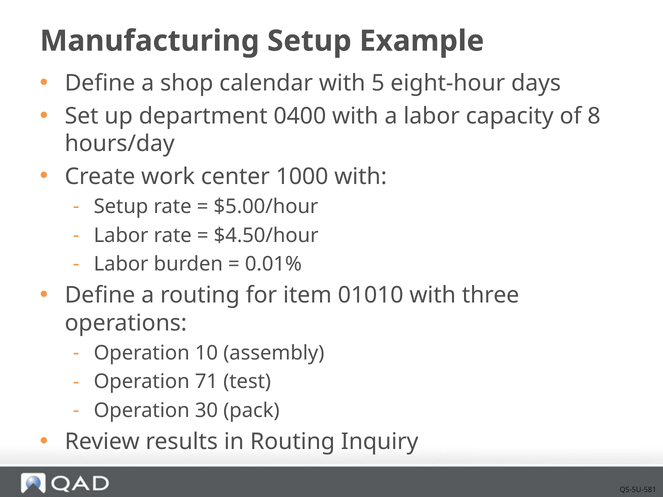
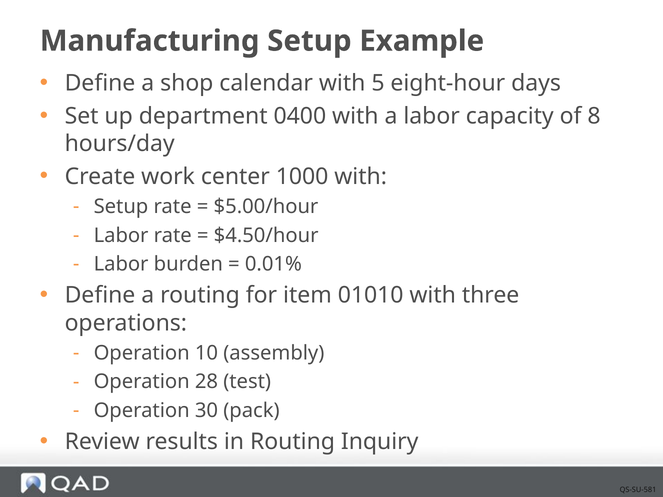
71: 71 -> 28 (206, 382)
